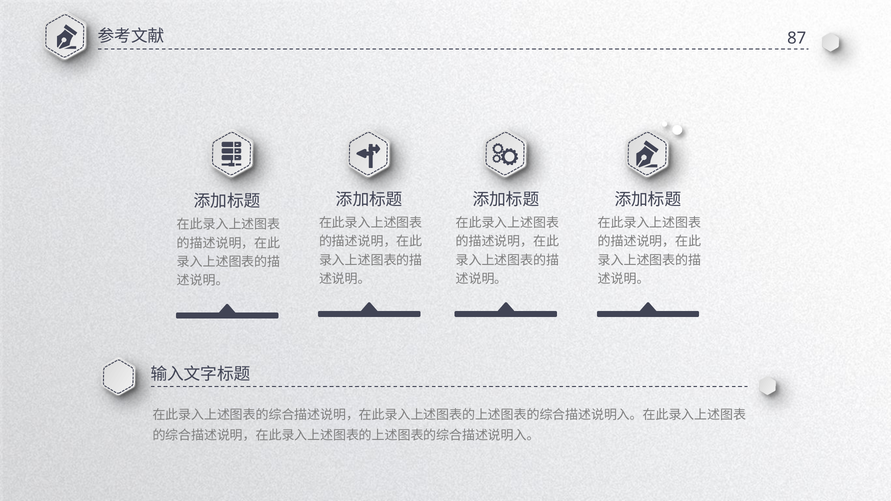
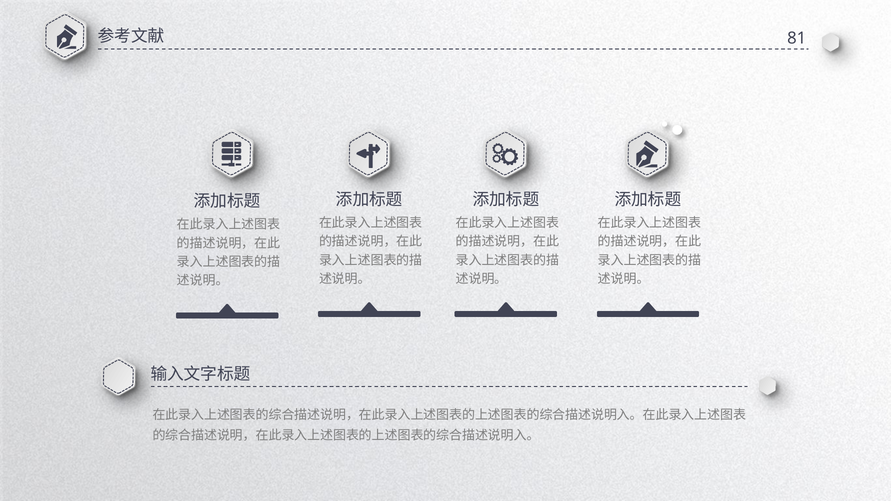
87: 87 -> 81 (797, 38)
